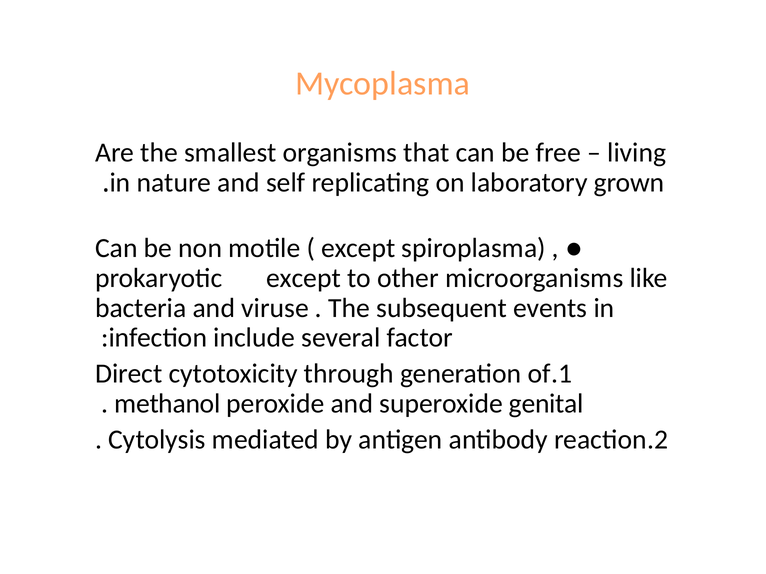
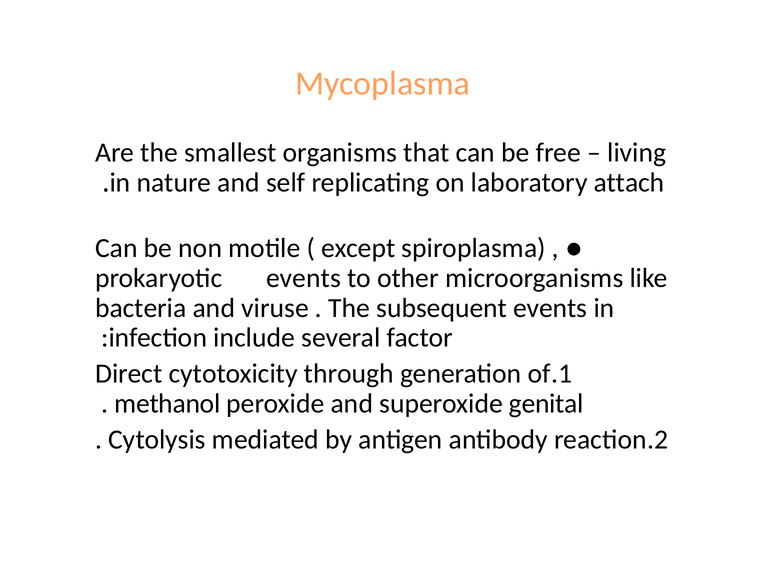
grown: grown -> attach (629, 183)
prokaryotic except: except -> events (304, 278)
